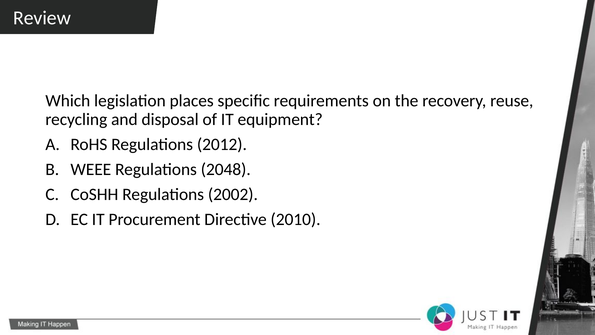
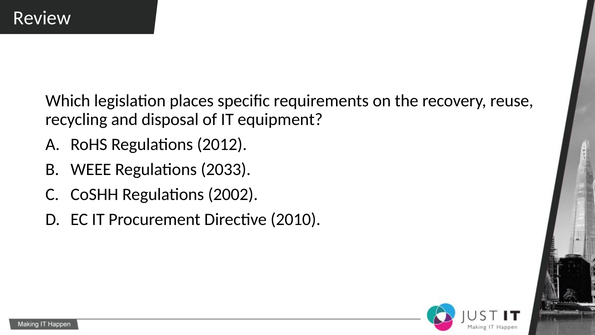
2048: 2048 -> 2033 (226, 169)
